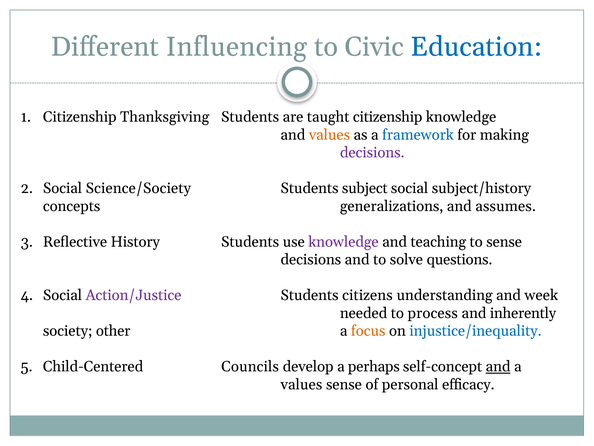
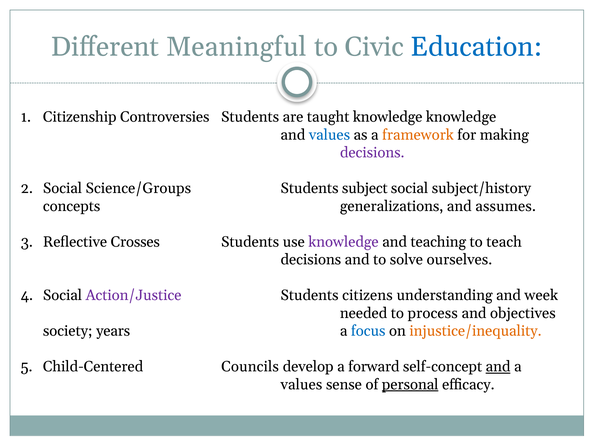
Influencing: Influencing -> Meaningful (236, 47)
Thanksgiving: Thanksgiving -> Controversies (165, 117)
taught citizenship: citizenship -> knowledge (388, 117)
values colour: orange -> blue (329, 135)
framework colour: blue -> orange (418, 135)
Science/Society: Science/Society -> Science/Groups (138, 188)
History: History -> Crosses (135, 242)
to sense: sense -> teach (504, 242)
questions: questions -> ourselves (459, 259)
inherently: inherently -> objectives (523, 313)
other: other -> years (113, 331)
focus colour: orange -> blue (368, 331)
injustice/inequality colour: blue -> orange (475, 331)
perhaps: perhaps -> forward (374, 366)
personal underline: none -> present (410, 384)
